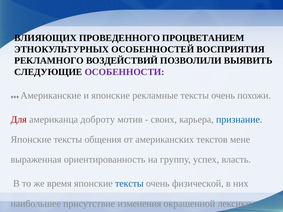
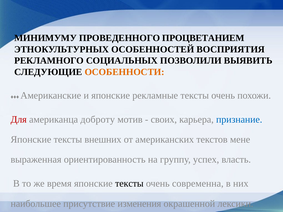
ВЛИЯЮЩИХ: ВЛИЯЮЩИХ -> МИНИМУМУ (45, 38)
ВОЗДЕЙСТВИЙ: ВОЗДЕЙСТВИЙ -> СОЦИАЛЬНЫХ (122, 61)
ОСОБЕННОСТИ colour: purple -> orange (125, 72)
общения: общения -> внешних (103, 140)
тексты colour: blue -> black (129, 184)
физической: физической -> современна (198, 184)
